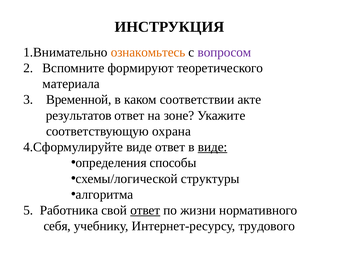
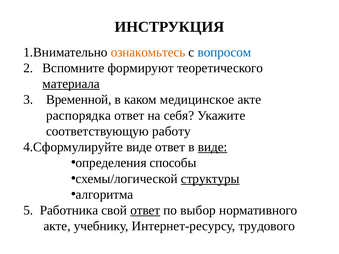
вопросом colour: purple -> blue (224, 52)
материала underline: none -> present (71, 84)
соответствии: соответствии -> медицинское (197, 100)
результатов: результатов -> распорядка (79, 116)
зоне: зоне -> себя (179, 116)
охрана: охрана -> работу (171, 131)
структуры underline: none -> present (210, 179)
жизни: жизни -> выбор (198, 211)
себя: себя -> акте (57, 226)
